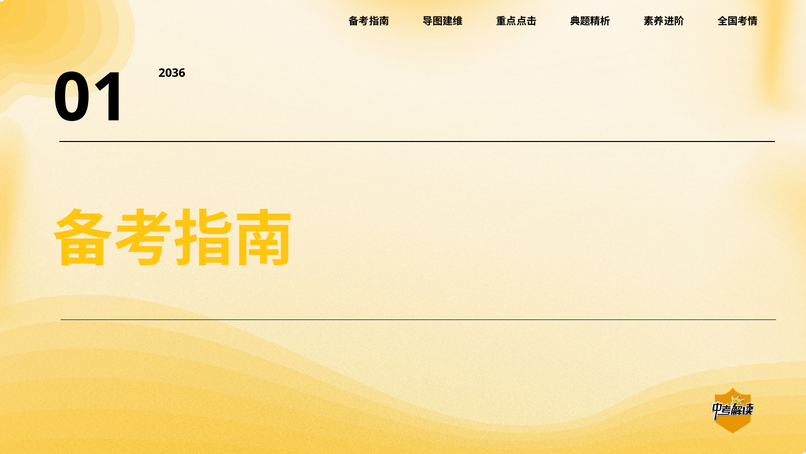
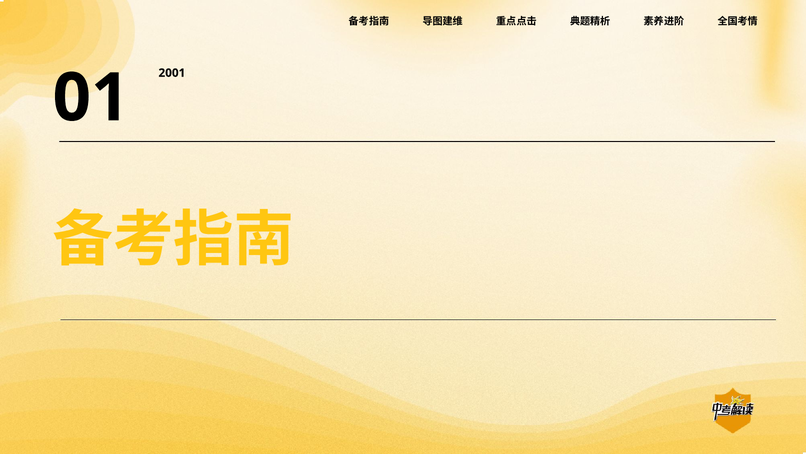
2036: 2036 -> 2001 (172, 73)
